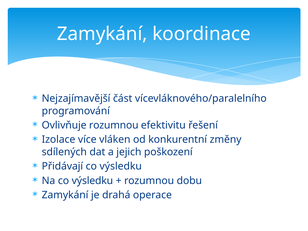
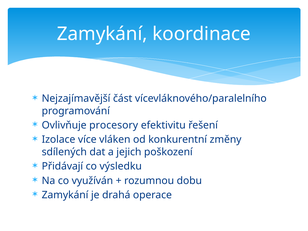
Ovlivňuje rozumnou: rozumnou -> procesory (114, 125)
Na co výsledku: výsledku -> využíván (92, 181)
